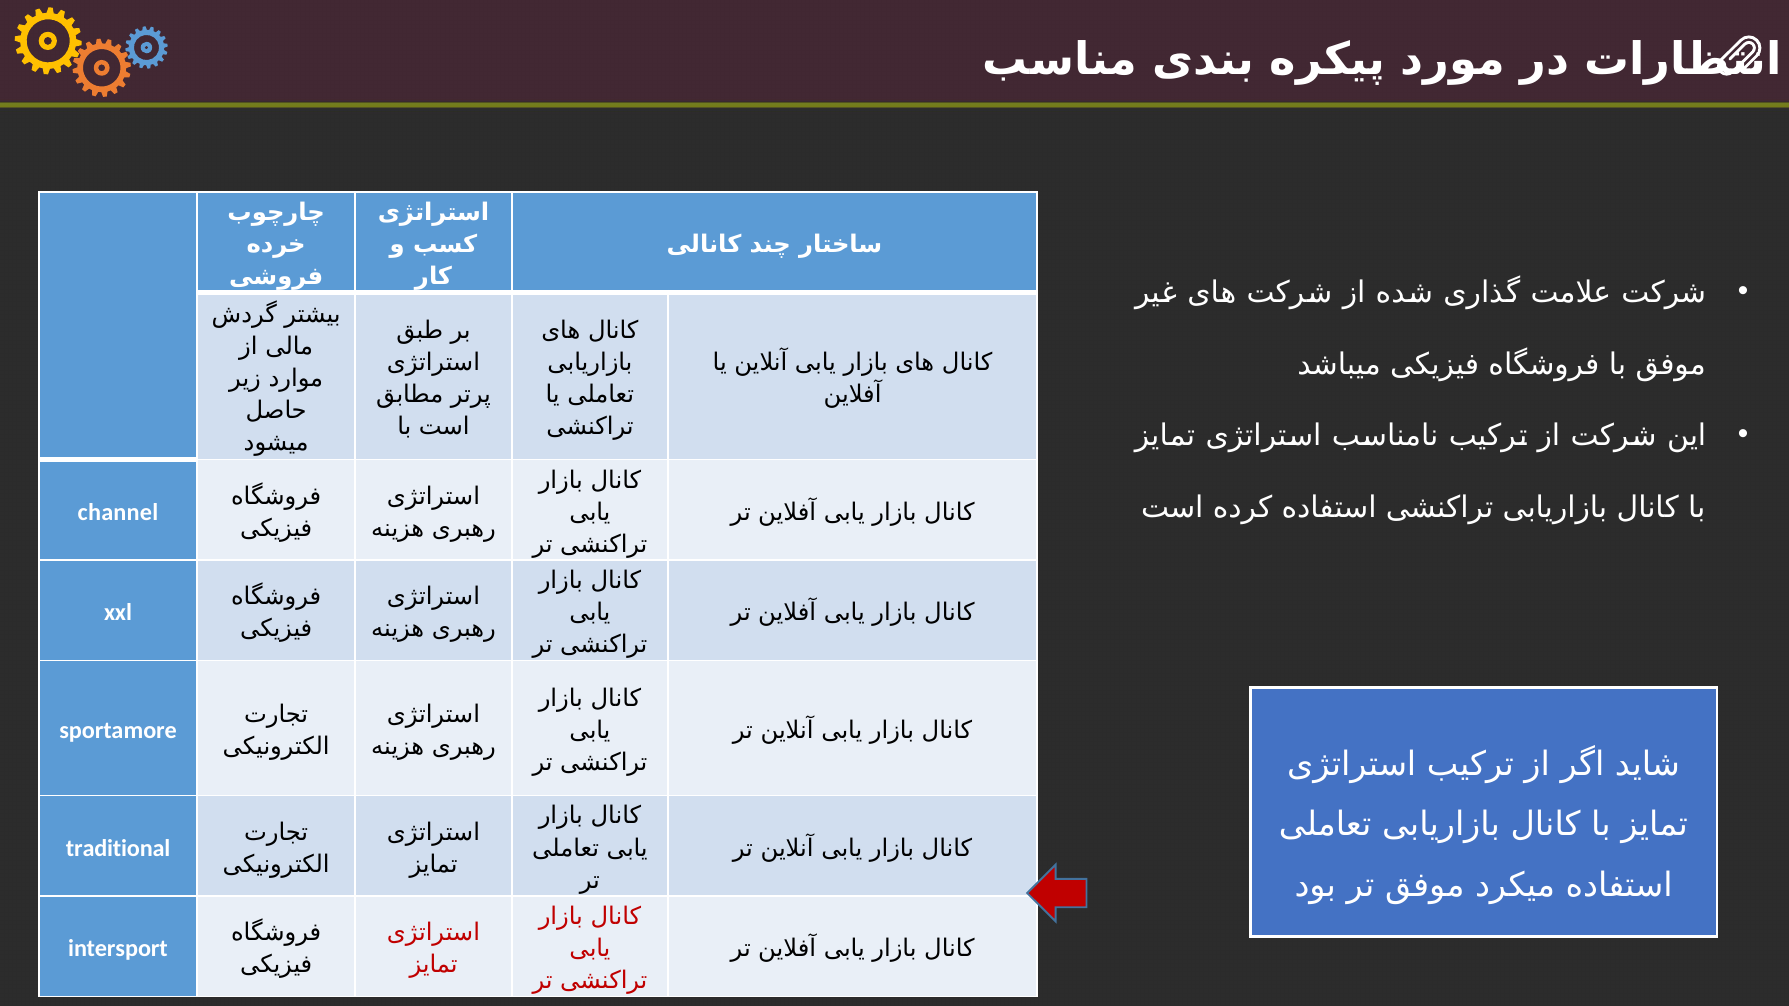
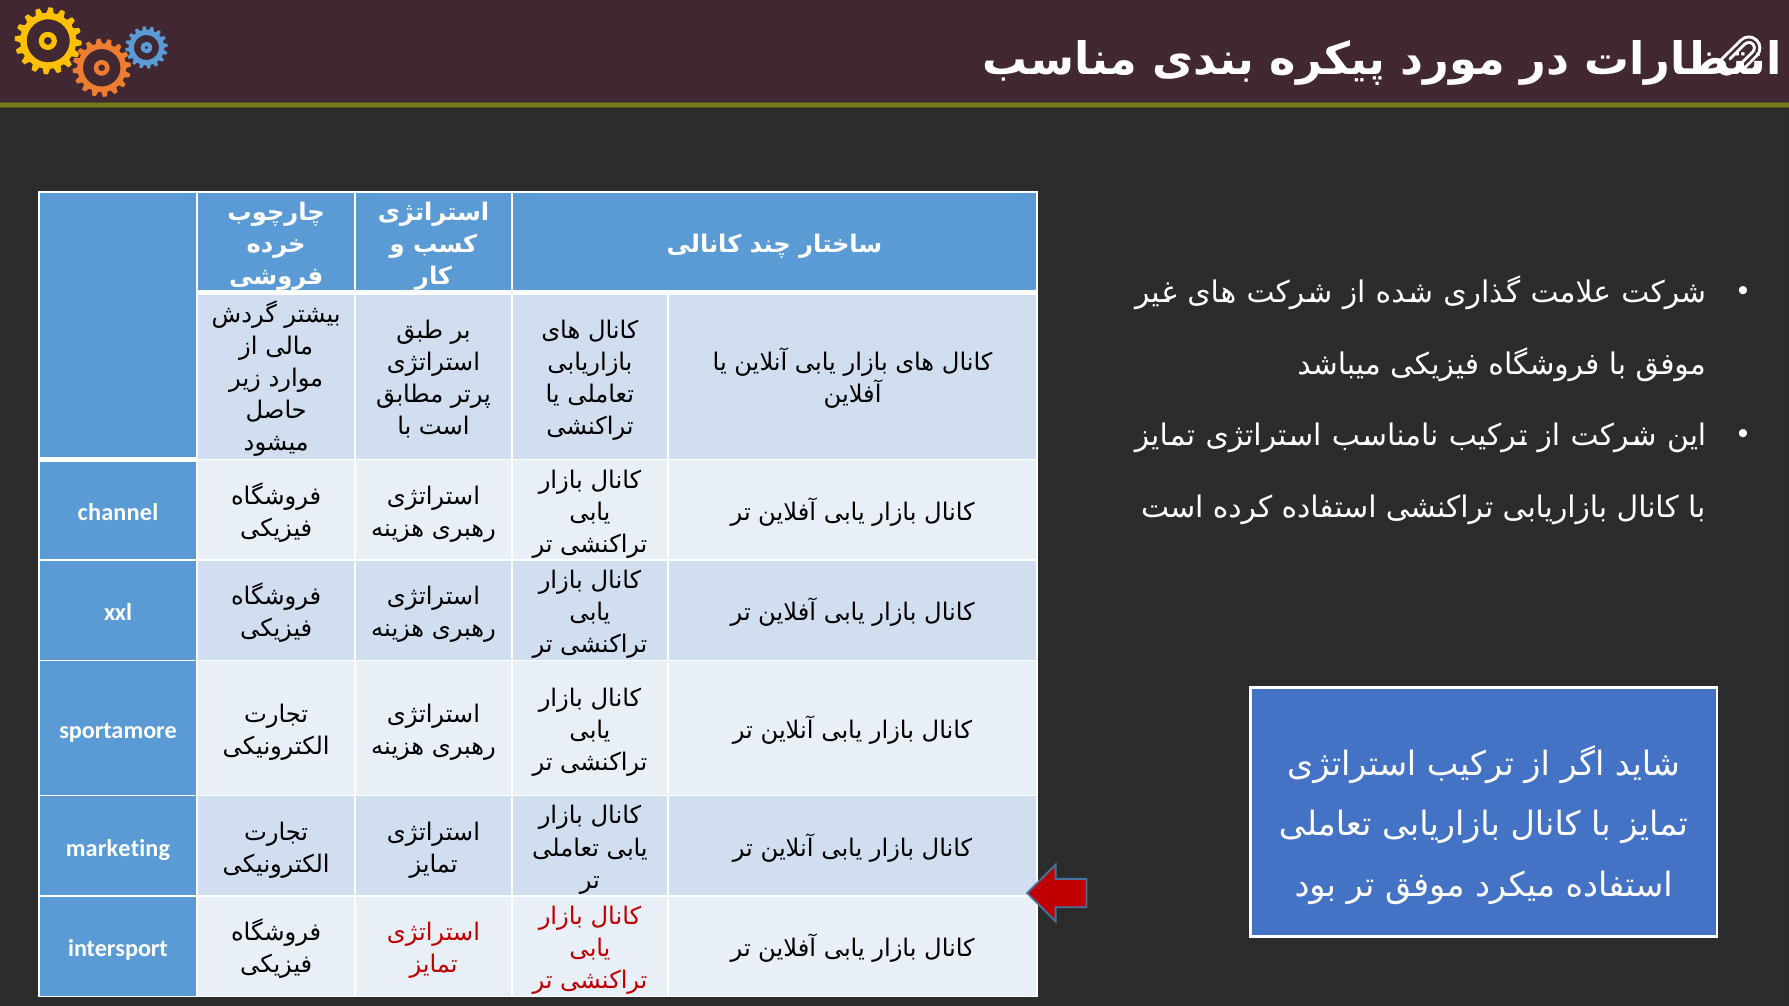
traditional: traditional -> marketing (118, 848)
